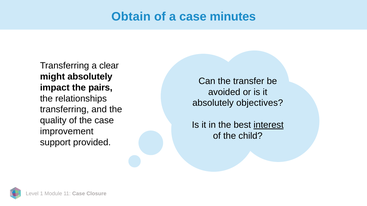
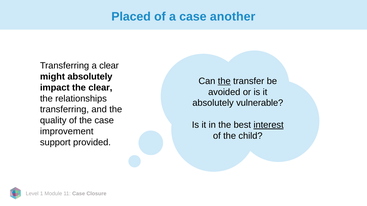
Obtain: Obtain -> Placed (131, 17)
minutes: minutes -> another (233, 17)
the underline: none -> present (224, 81)
the pairs: pairs -> clear (100, 88)
objectives: objectives -> vulnerable (260, 103)
